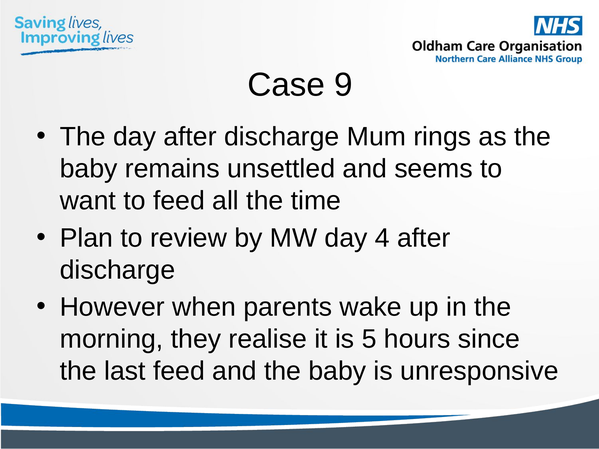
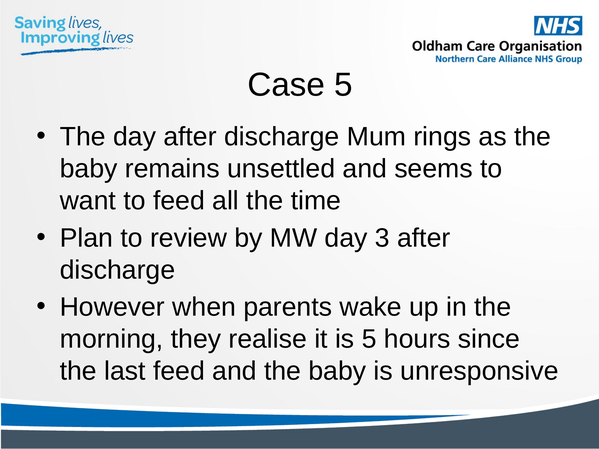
Case 9: 9 -> 5 (343, 85)
4: 4 -> 3 (382, 238)
